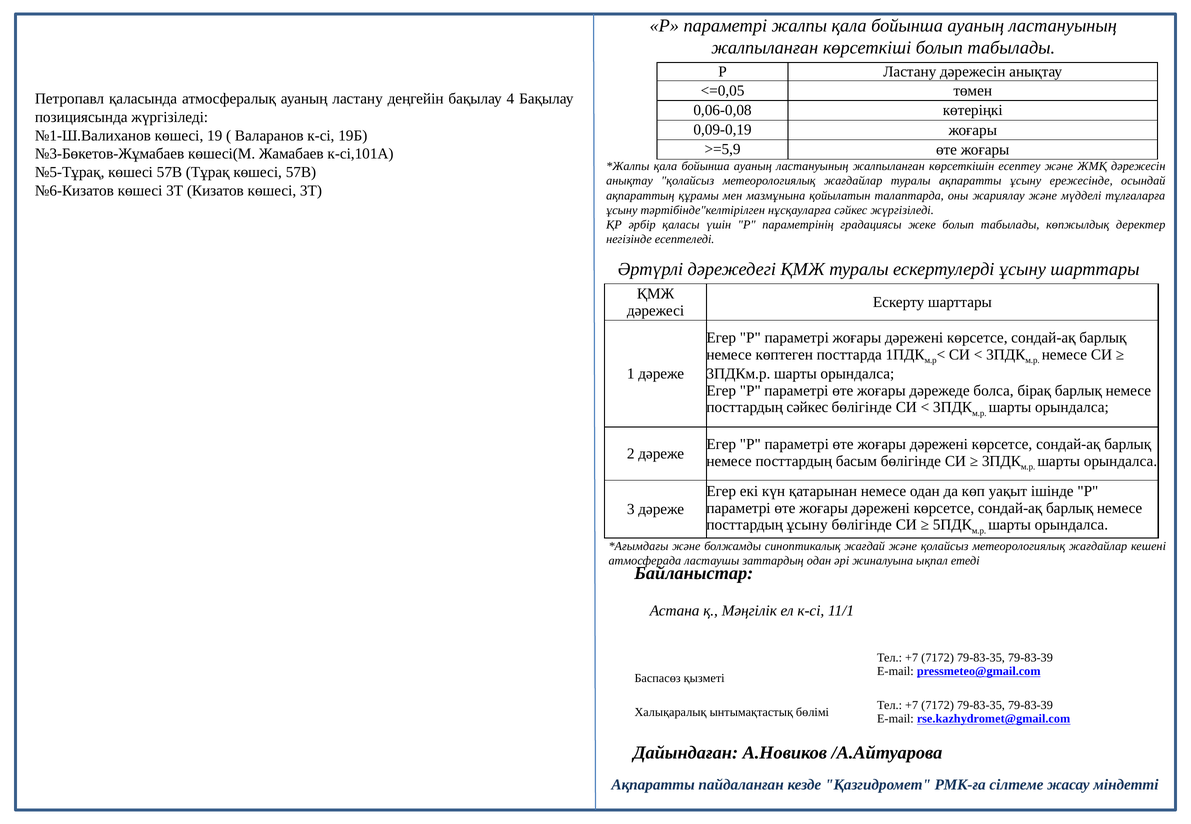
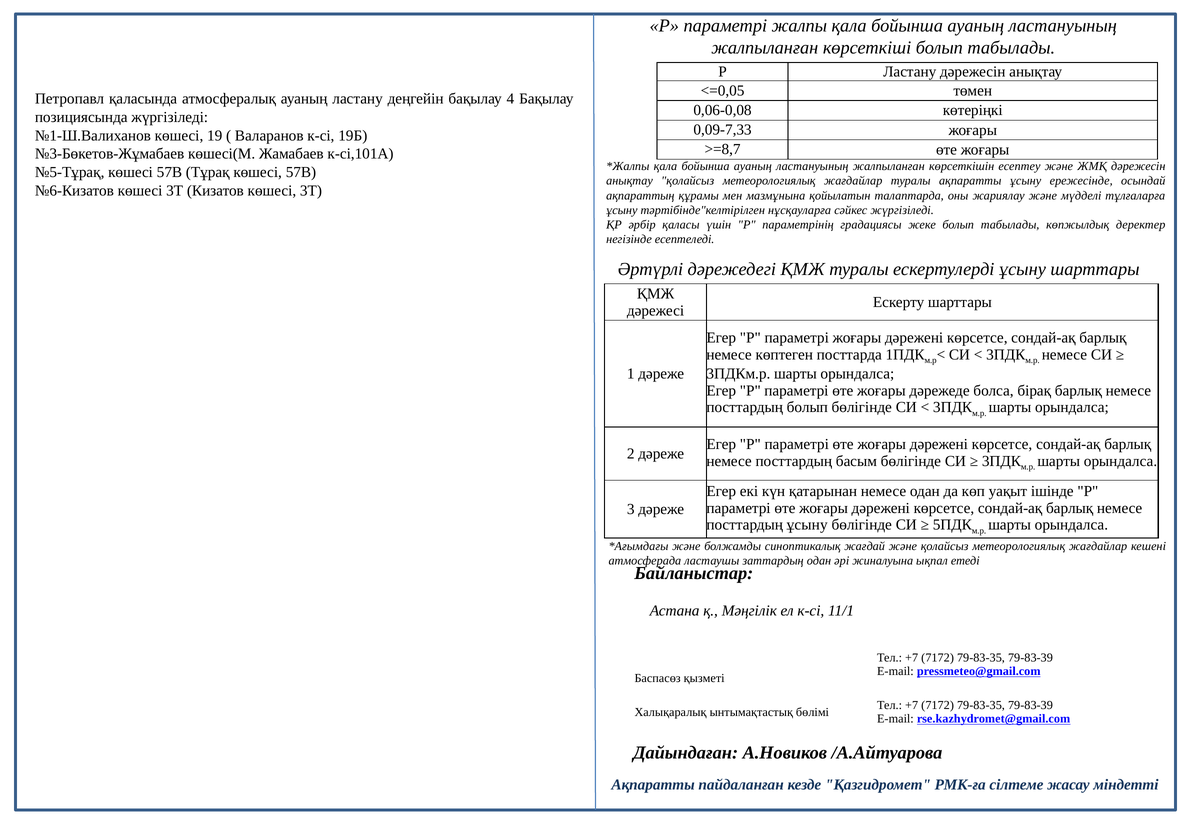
0,09-0,19: 0,09-0,19 -> 0,09-7,33 (723, 130)
>=5,9: >=5,9 -> >=8,7 (723, 150)
посттардың сәйкес: сәйкес -> болып (807, 408)
